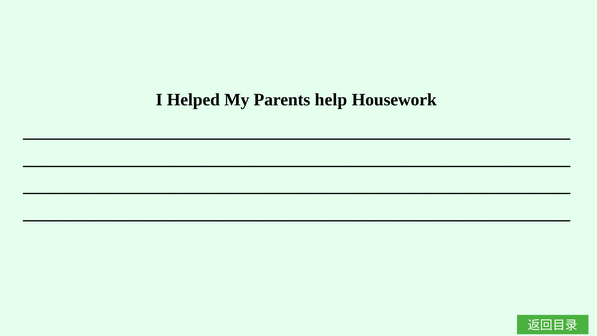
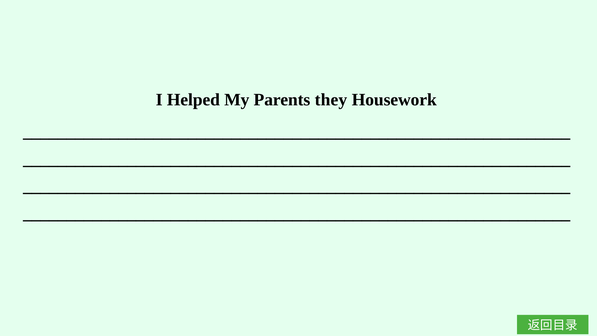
help: help -> they (331, 100)
